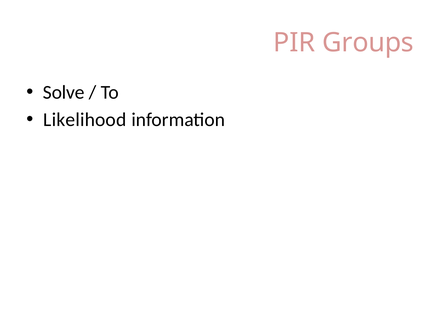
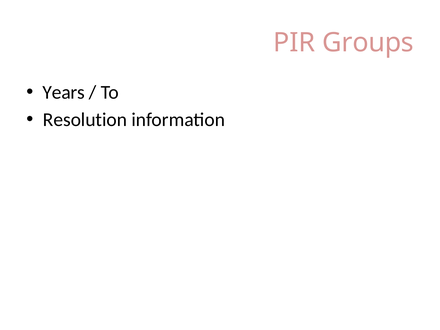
Solve: Solve -> Years (64, 92)
Likelihood: Likelihood -> Resolution (85, 120)
